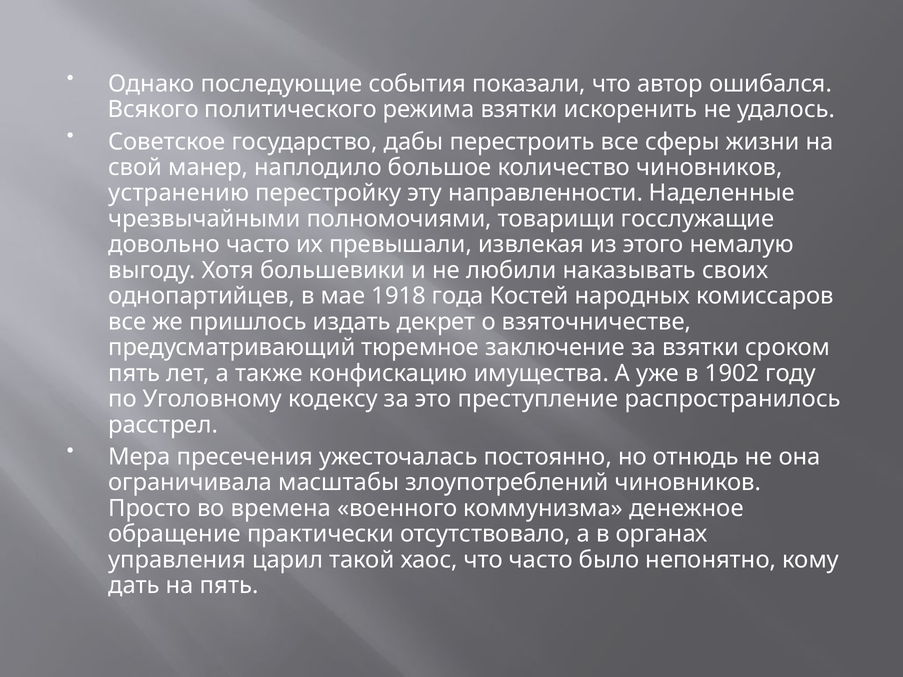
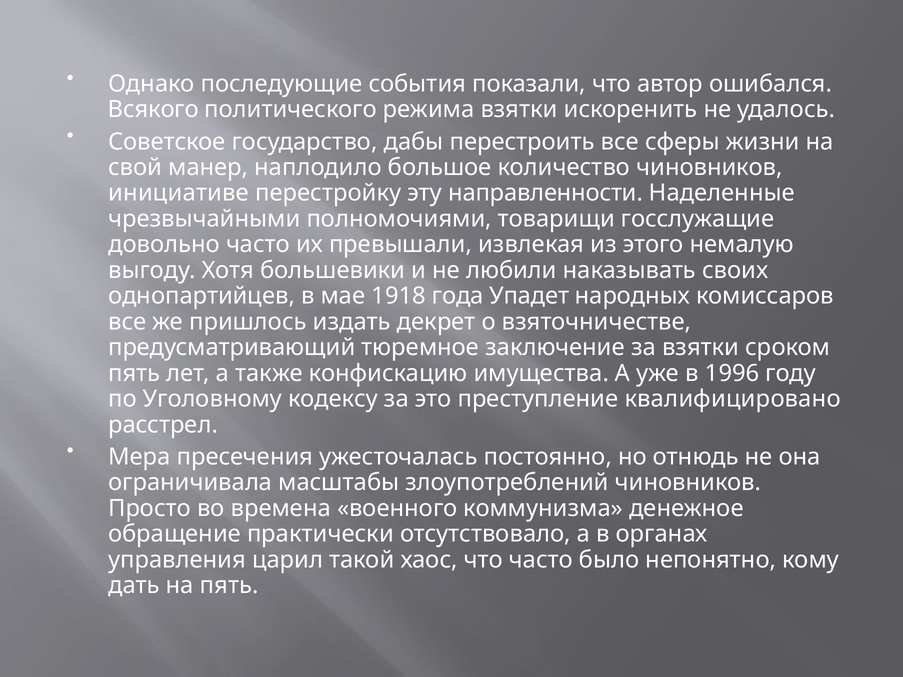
устранению: устранению -> инициативе (179, 193)
Костей: Костей -> Упадет (529, 296)
1902: 1902 -> 1996 (732, 373)
распространилось: распространилось -> квалифицировано (733, 399)
